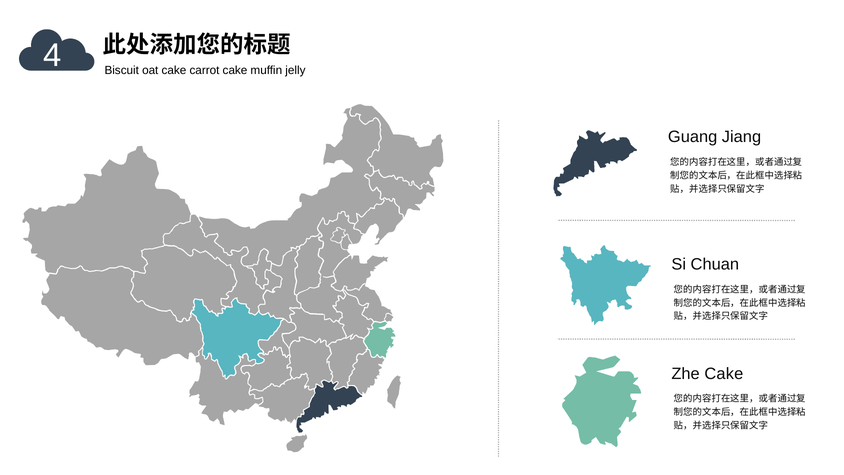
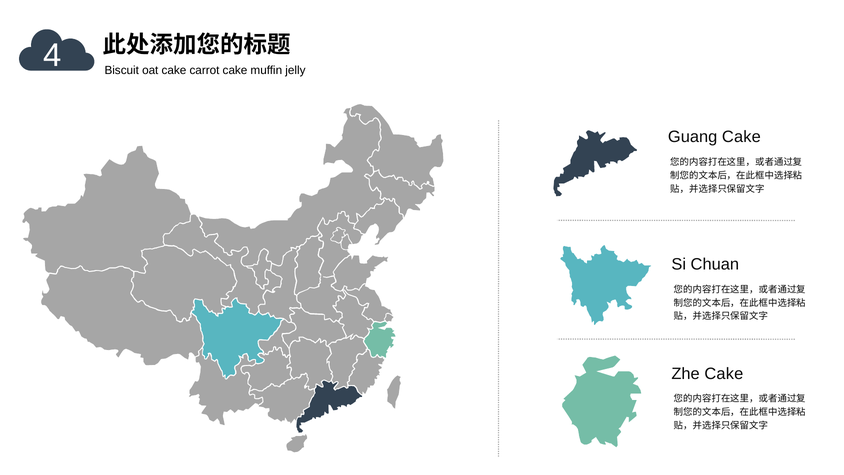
Guang Jiang: Jiang -> Cake (741, 137)
